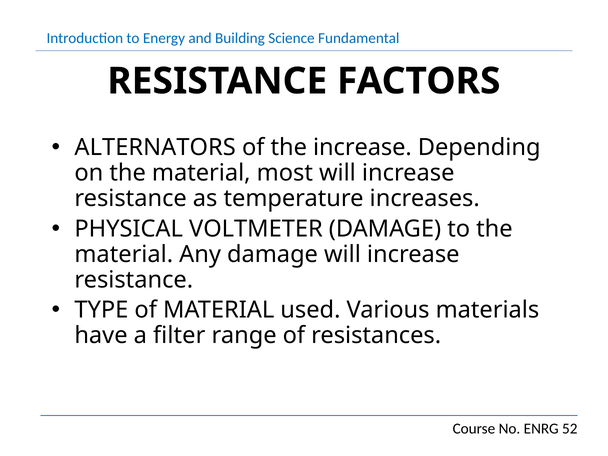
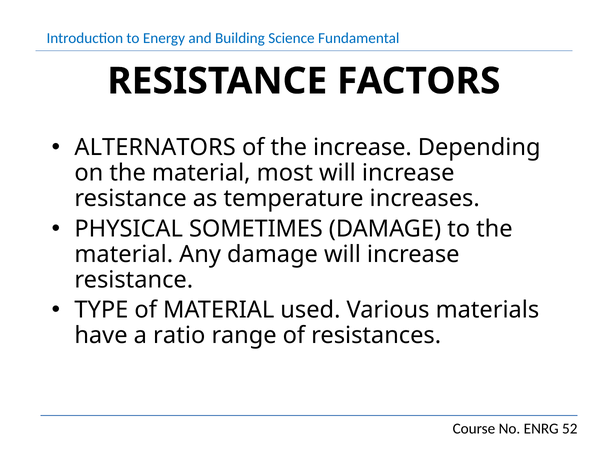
VOLTMETER: VOLTMETER -> SOMETIMES (256, 229)
filter: filter -> ratio (179, 336)
